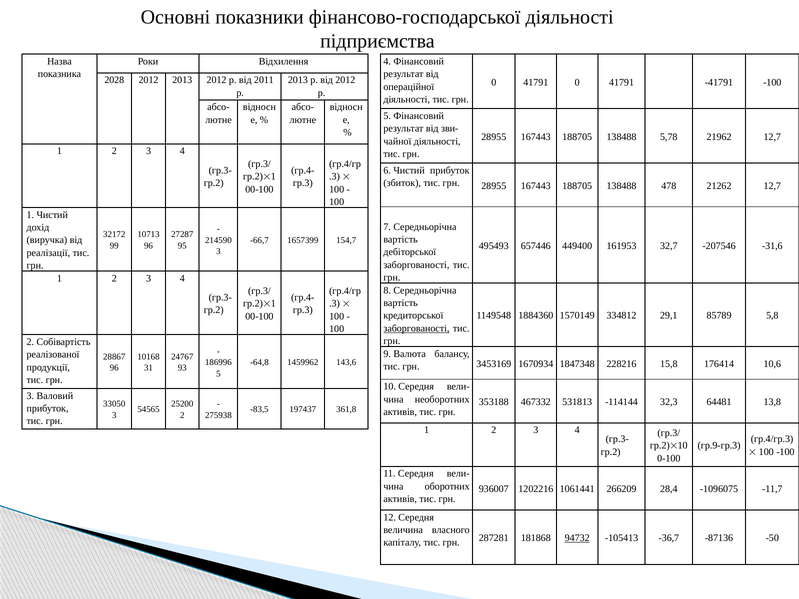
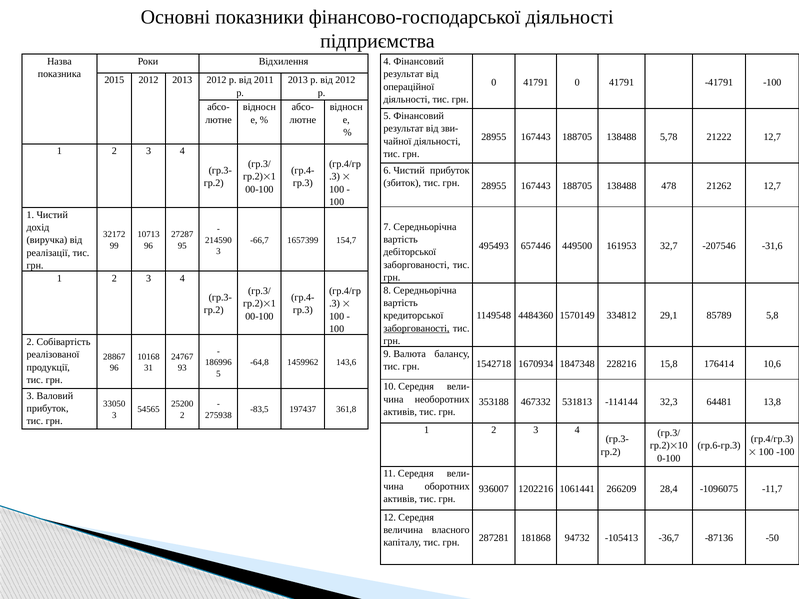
2028: 2028 -> 2015 (114, 80)
21962: 21962 -> 21222 (719, 137)
449400: 449400 -> 449500 (577, 246)
1884360: 1884360 -> 4484360 (536, 316)
3453169: 3453169 -> 1542718 (494, 364)
гр.9-гр.3: гр.9-гр.3 -> гр.6-гр.3 (719, 446)
94732 underline: present -> none (577, 538)
